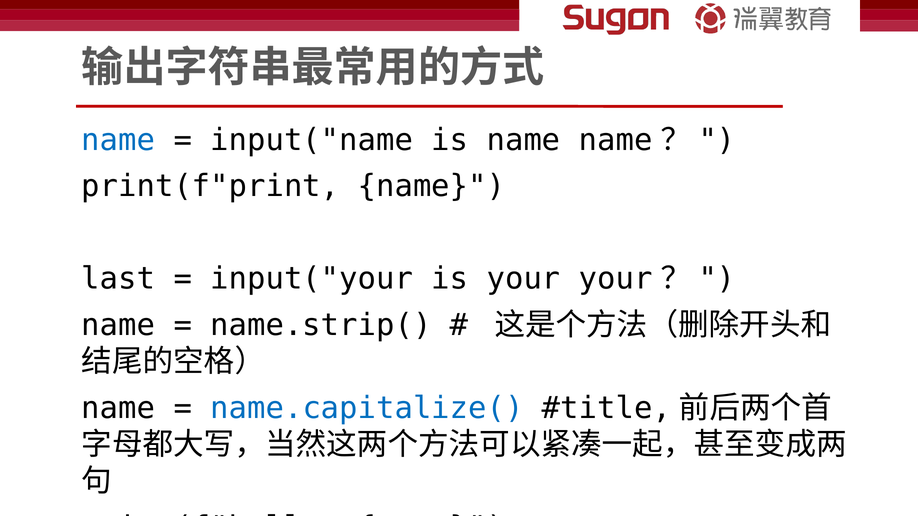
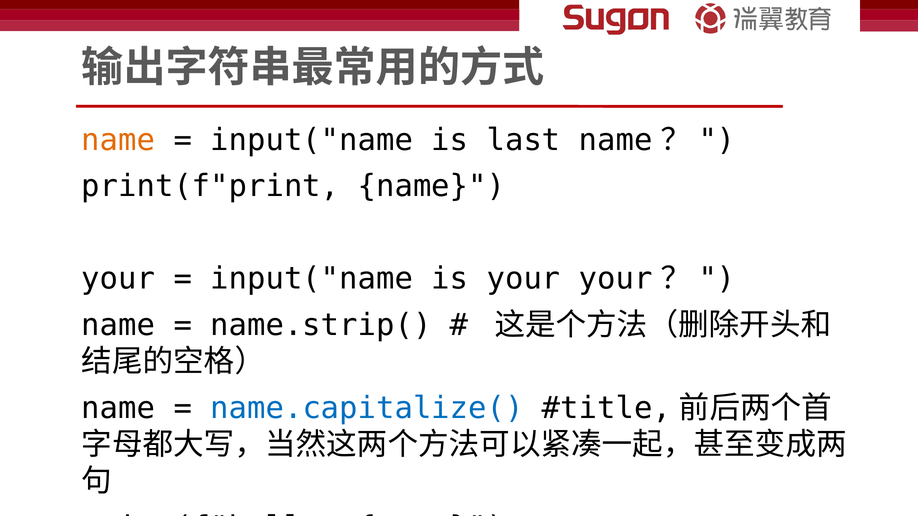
name colour: blue -> orange (118, 140)
is name: name -> last (524, 140)
last: last -> your (118, 279)
input("your: input("your -> input("name (312, 279)
